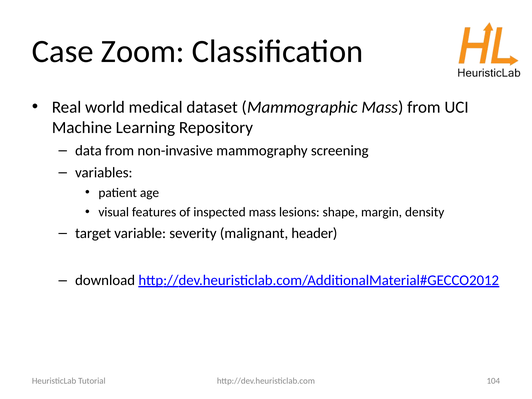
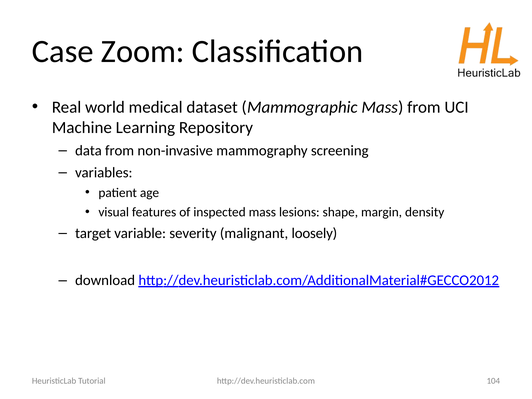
header: header -> loosely (314, 233)
